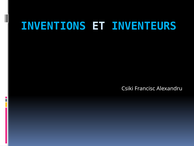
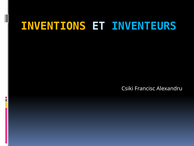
INVENTIONS colour: light blue -> yellow (53, 26)
